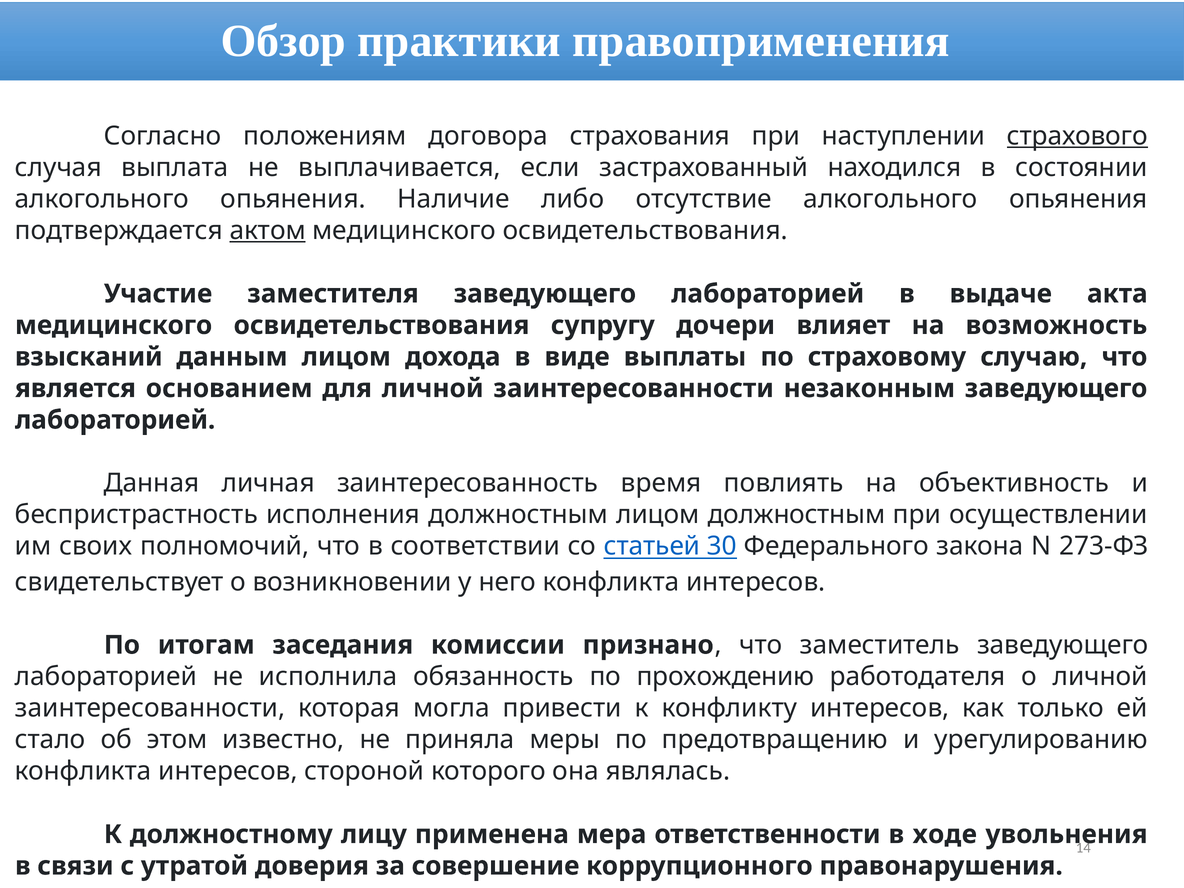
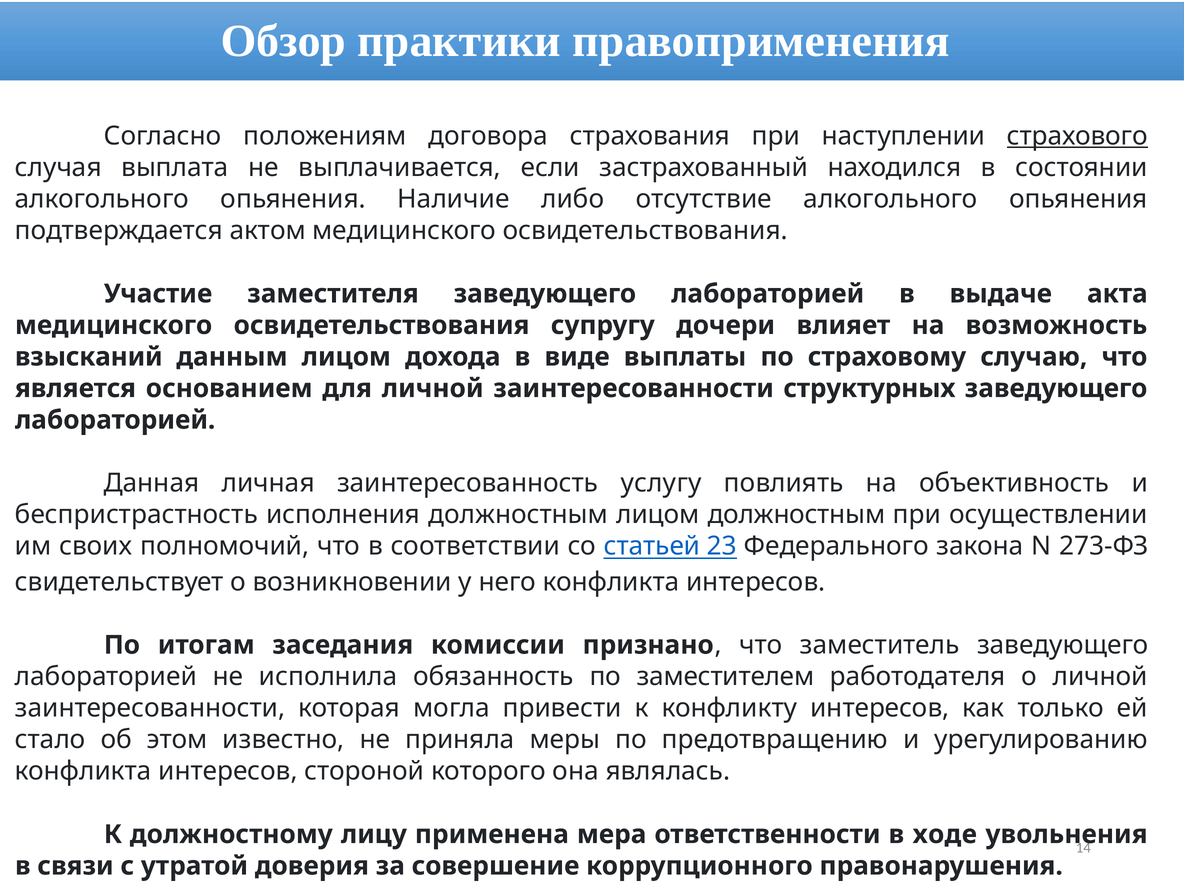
актом underline: present -> none (268, 231)
незаконным: незаконным -> структурных (869, 388)
время: время -> услугу (661, 483)
30: 30 -> 23 (722, 546)
прохождению: прохождению -> заместителем (726, 677)
